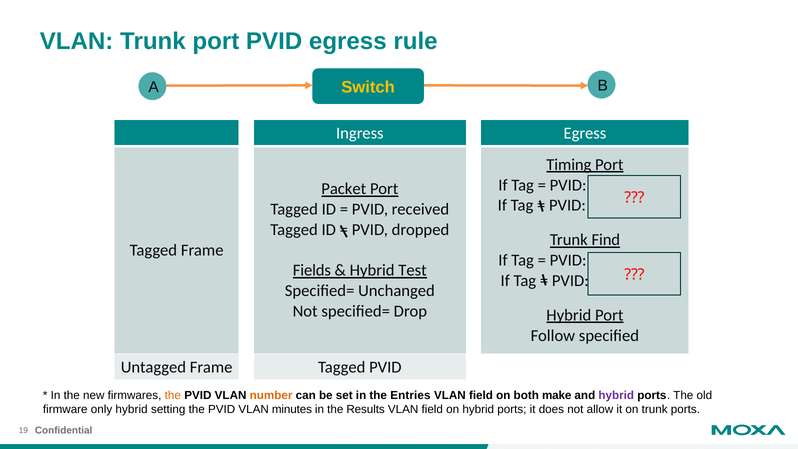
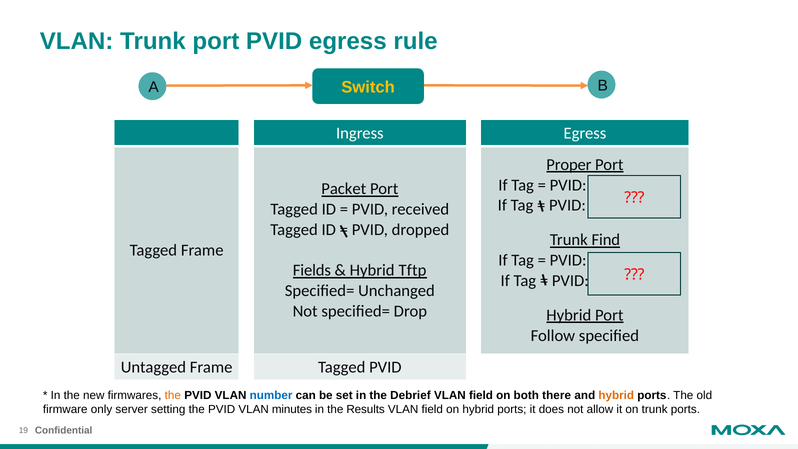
Timing: Timing -> Proper (569, 165)
Test: Test -> Tftp (412, 270)
number colour: orange -> blue (271, 395)
Entries: Entries -> Debrief (410, 395)
make: make -> there (557, 395)
hybrid colour: purple -> orange (616, 395)
only hybrid: hybrid -> server (132, 409)
